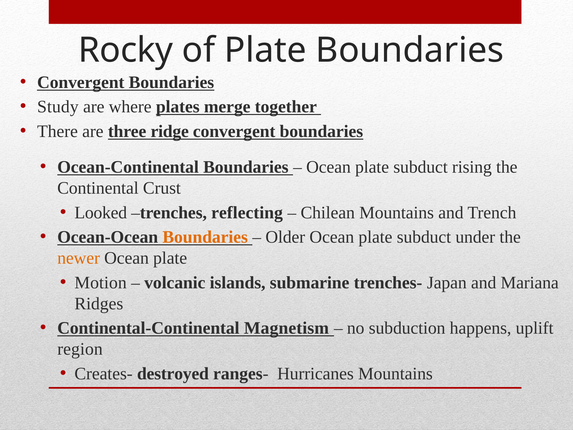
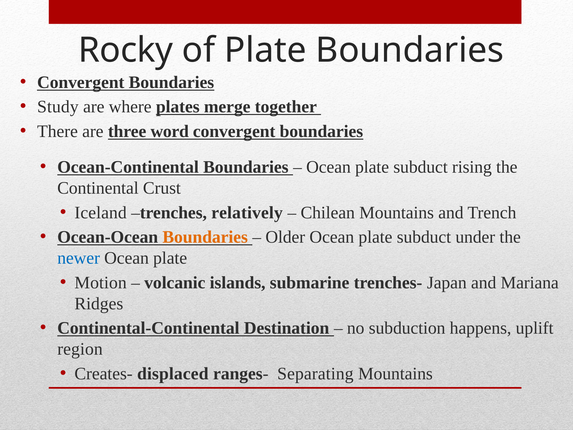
ridge: ridge -> word (170, 131)
Looked: Looked -> Iceland (101, 212)
reflecting: reflecting -> relatively (247, 212)
newer colour: orange -> blue (79, 258)
Magnetism: Magnetism -> Destination (287, 328)
destroyed: destroyed -> displaced (173, 373)
Hurricanes: Hurricanes -> Separating (315, 373)
